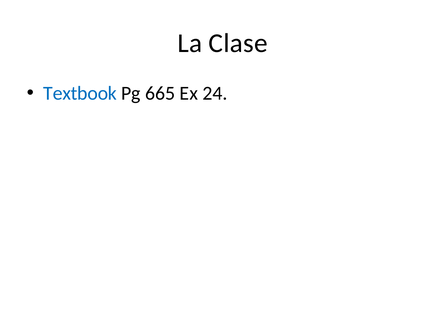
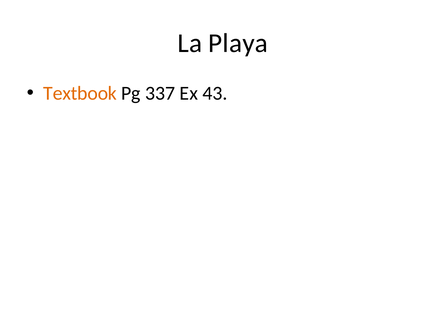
Clase: Clase -> Playa (238, 43)
Textbook colour: blue -> orange (80, 94)
665: 665 -> 337 (160, 94)
24: 24 -> 43 (215, 94)
